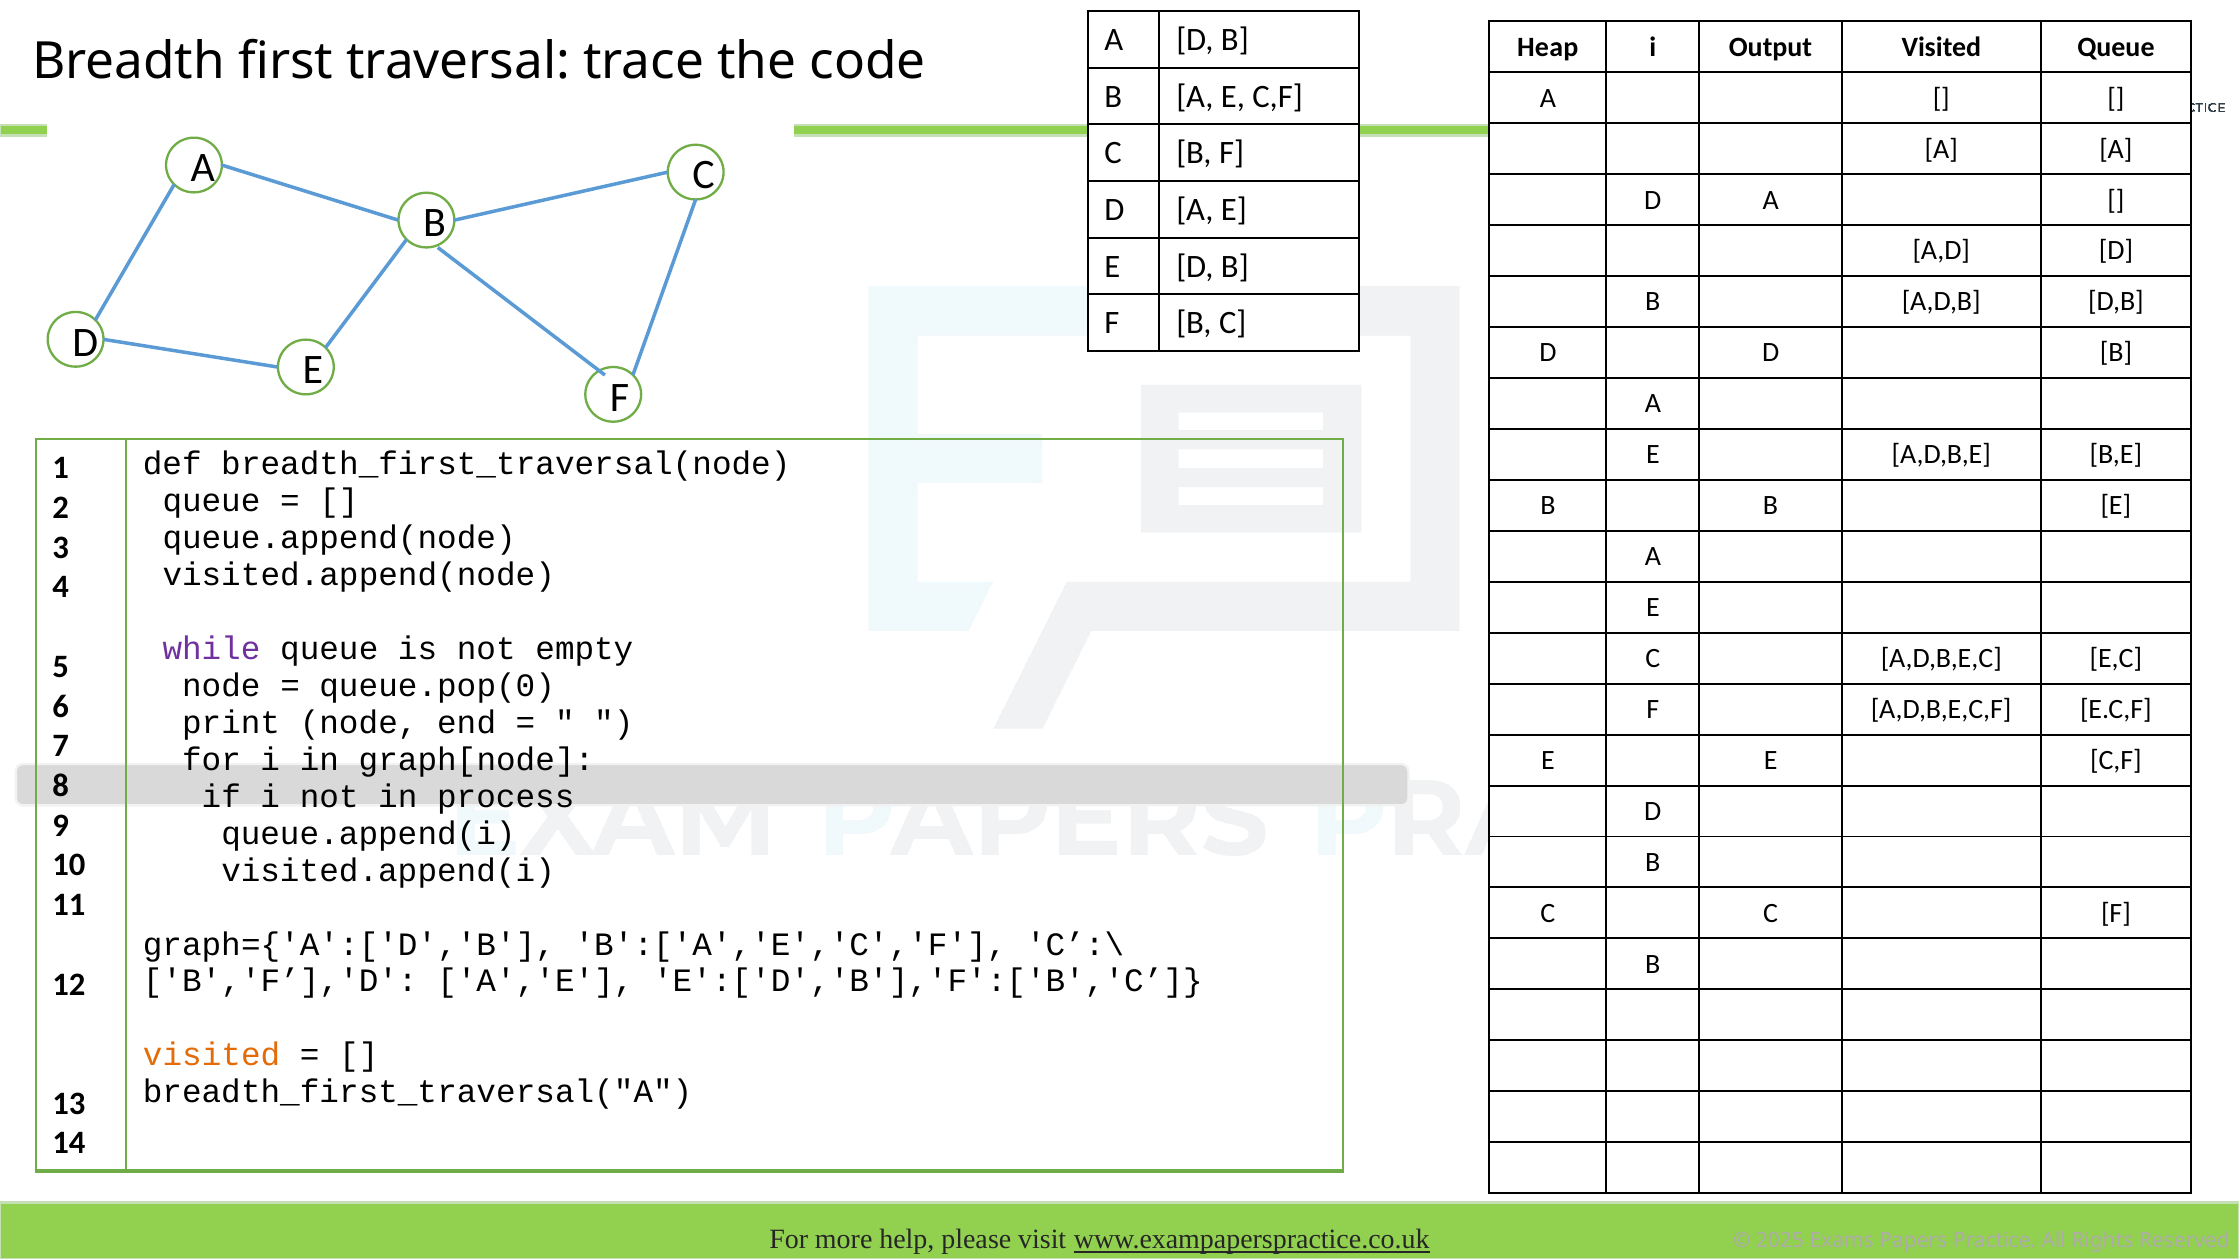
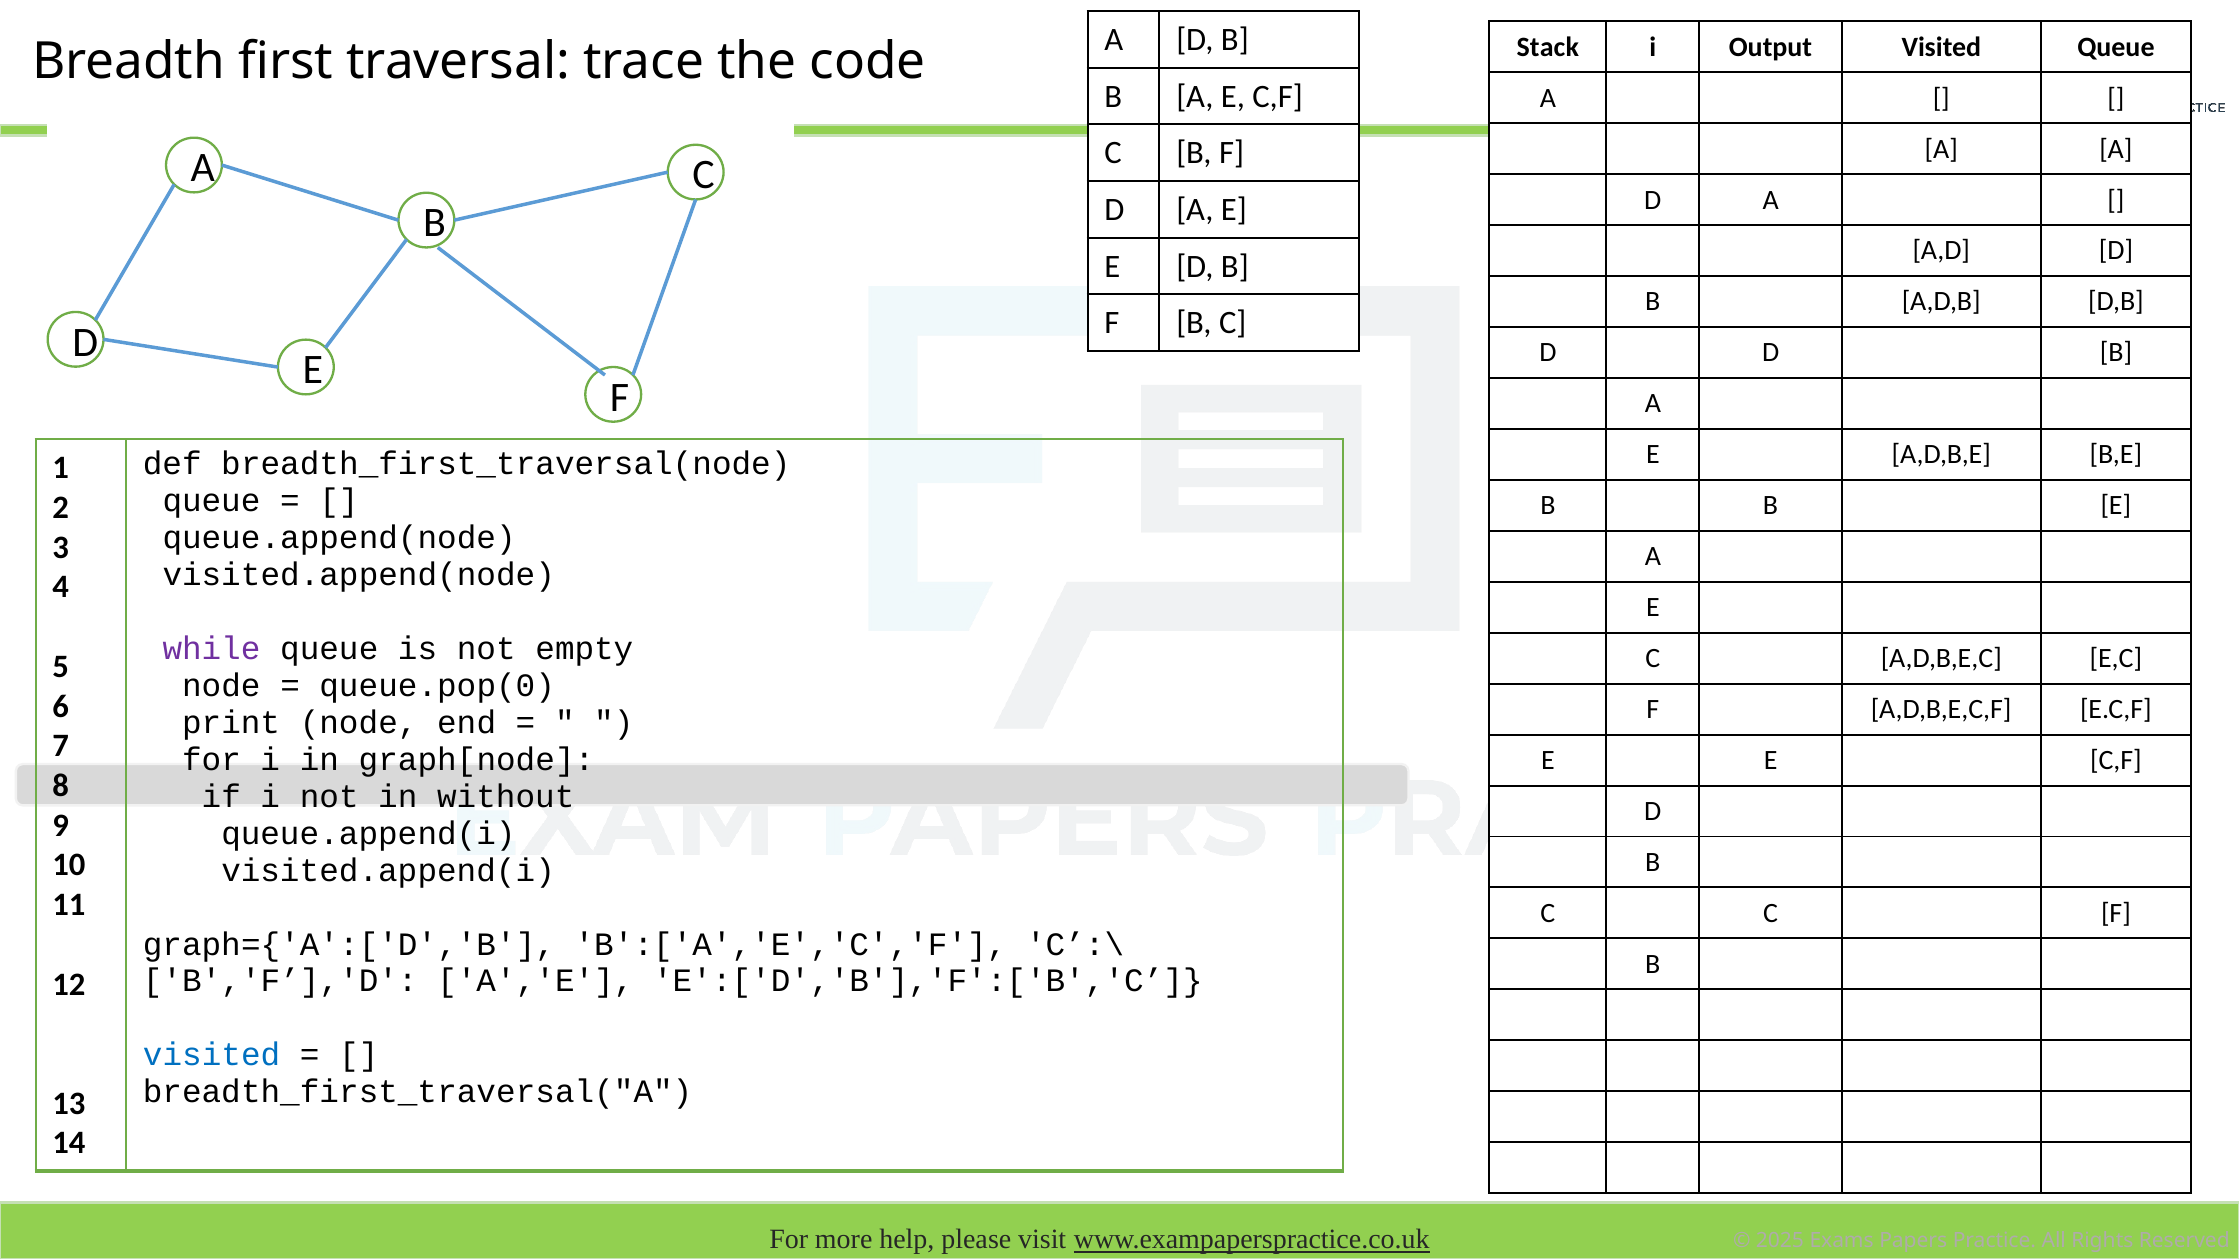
Heap: Heap -> Stack (1548, 47)
process: process -> without (506, 797)
visited colour: orange -> blue (212, 1055)
